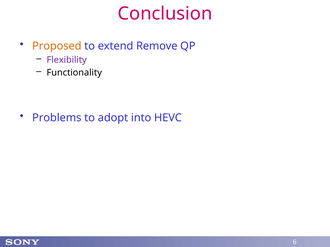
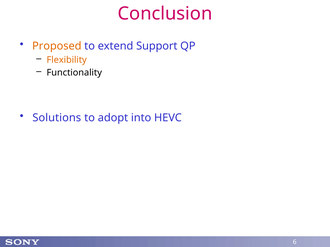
Remove: Remove -> Support (157, 46)
Flexibility colour: purple -> orange (67, 60)
Problems: Problems -> Solutions (57, 118)
